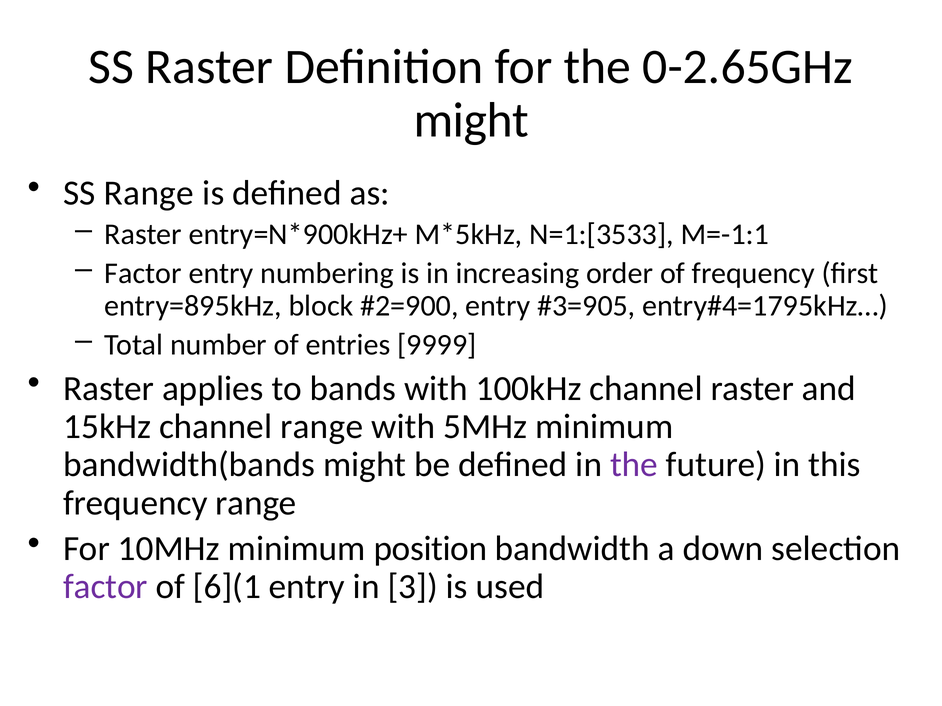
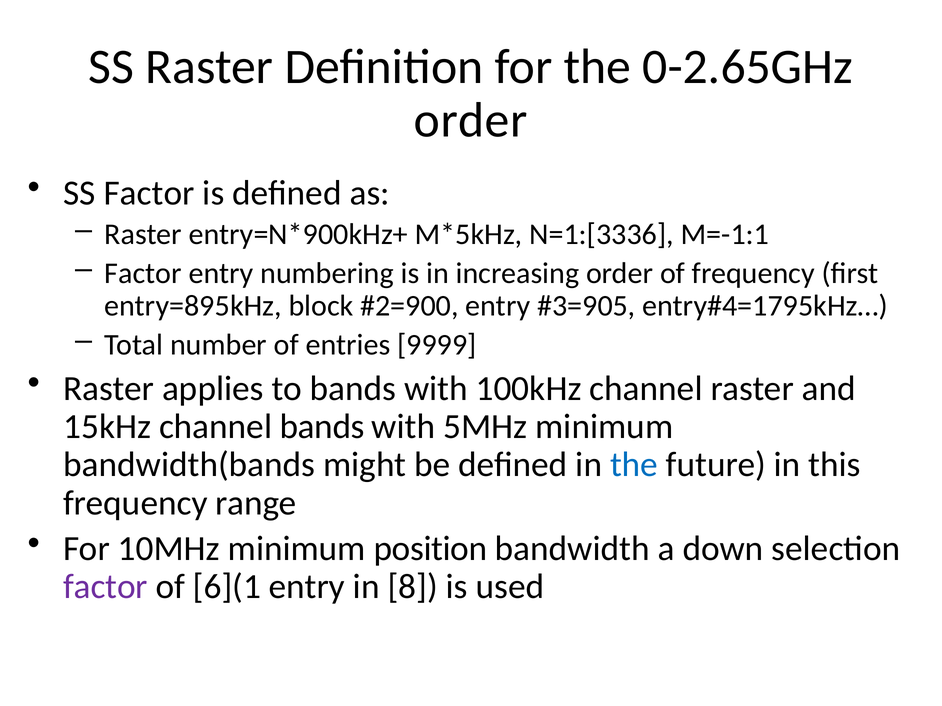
might: might -> order (471, 120)
SS Range: Range -> Factor (149, 193)
N=1:[3533: N=1:[3533 -> N=1:[3336 (602, 235)
channel range: range -> bands (322, 427)
the colour: purple -> blue (634, 465)
3: 3 -> 8 (413, 587)
